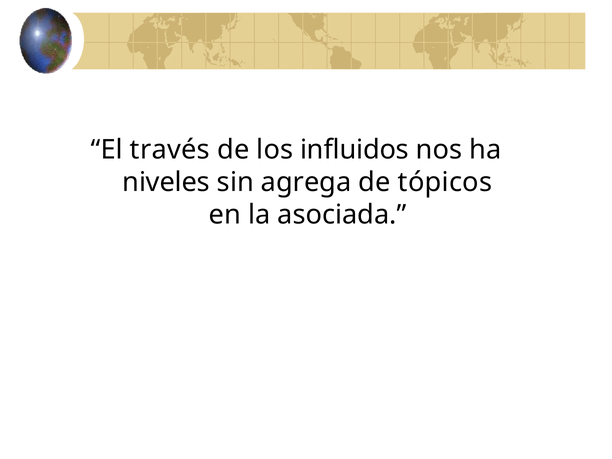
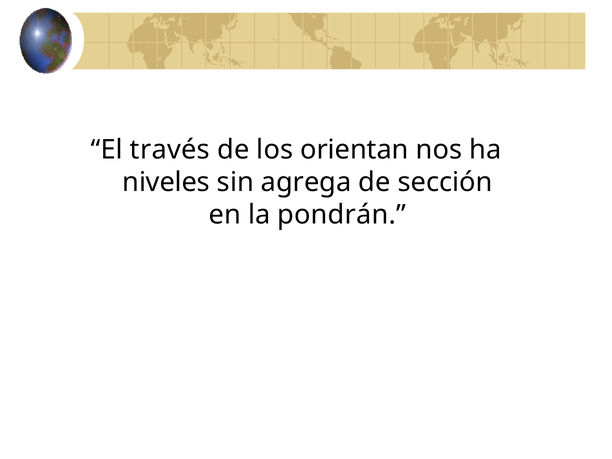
influidos: influidos -> orientan (354, 150)
tópicos: tópicos -> sección (445, 182)
asociada: asociada -> pondrán (342, 215)
